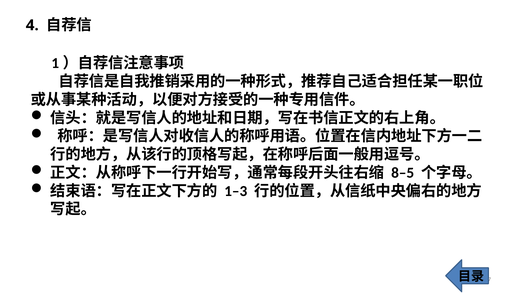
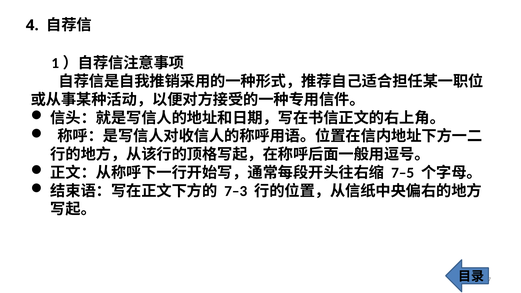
8–5: 8–5 -> 7–5 (403, 173)
1–3: 1–3 -> 7–3 (236, 191)
